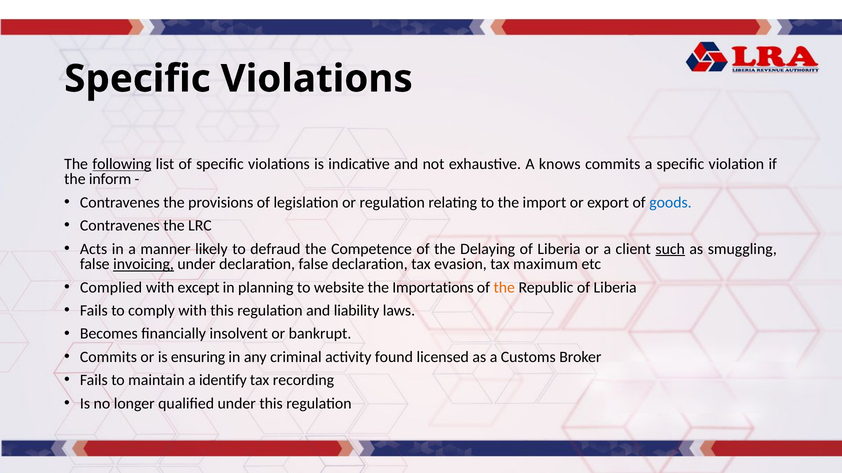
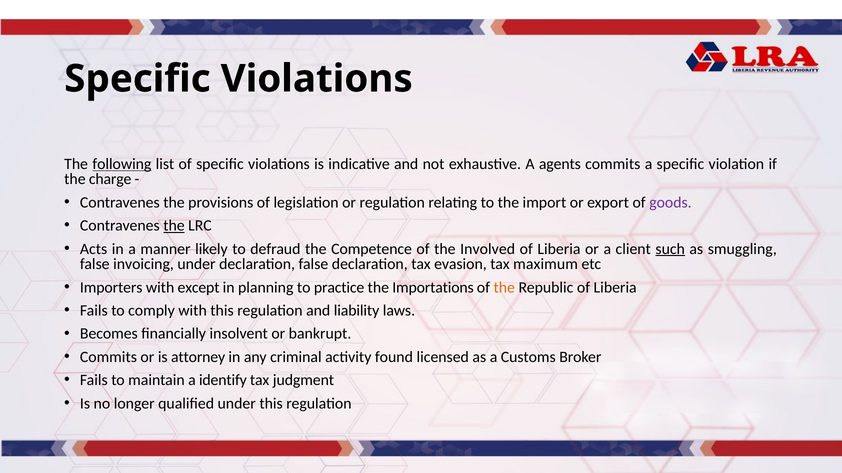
knows: knows -> agents (560, 164)
inform: inform -> charge (110, 180)
goods colour: blue -> purple (670, 203)
the underline: none -> present (174, 226)
Delaying: Delaying -> Involved (488, 249)
invoicing underline: present -> none (144, 265)
Complied: Complied -> Importers (111, 288)
website: website -> practice (339, 288)
ensuring: ensuring -> attorney (198, 357)
recording: recording -> judgment (303, 381)
